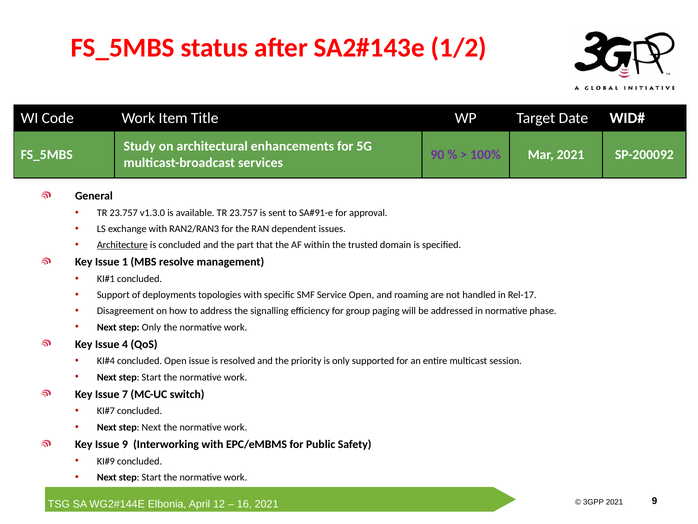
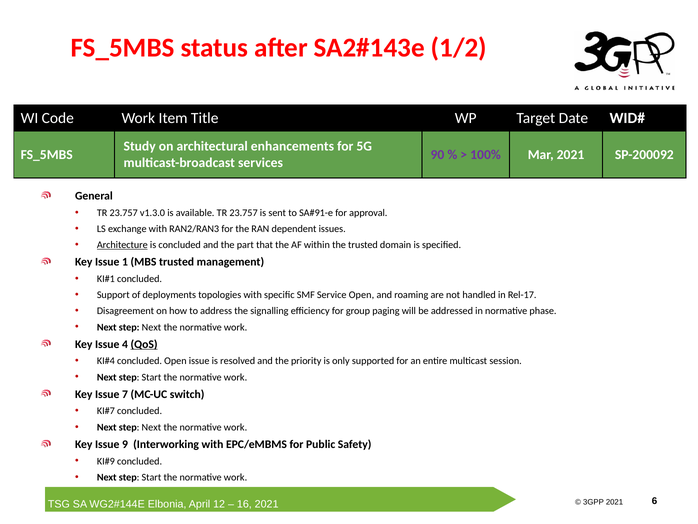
MBS resolve: resolve -> trusted (177, 262)
Only: Only -> Next (151, 327)
QoS underline: none -> present (144, 344)
2021 9: 9 -> 6 (654, 500)
